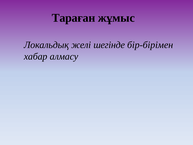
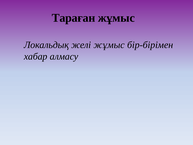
желі шегінде: шегінде -> жұмыс (109, 45)
